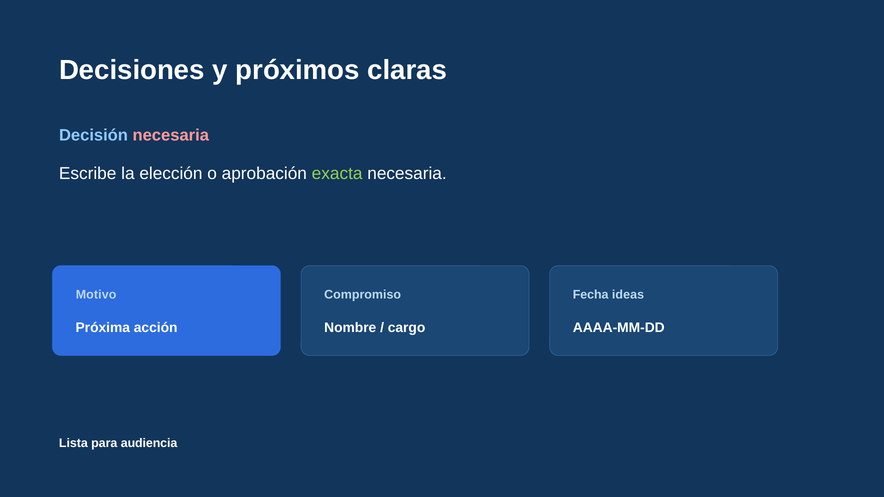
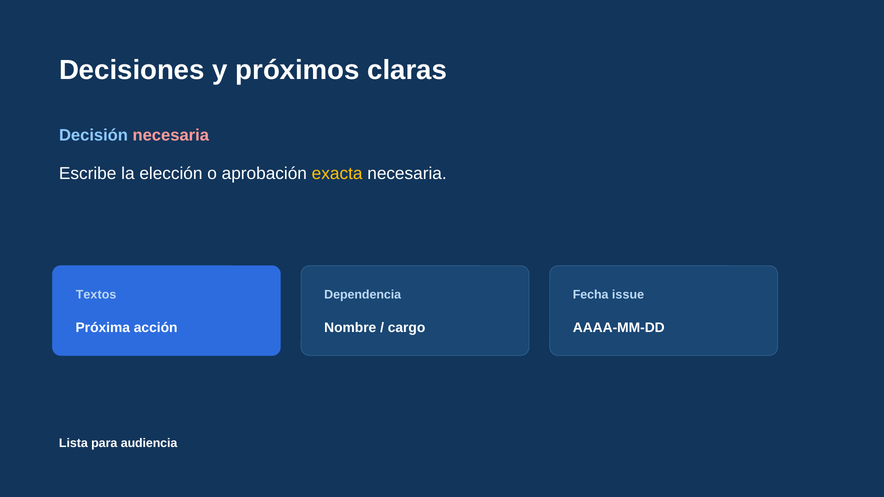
exacta colour: light green -> yellow (337, 174)
Motivo: Motivo -> Textos (96, 295)
Compromiso: Compromiso -> Dependencia (363, 295)
ideas: ideas -> issue (628, 295)
